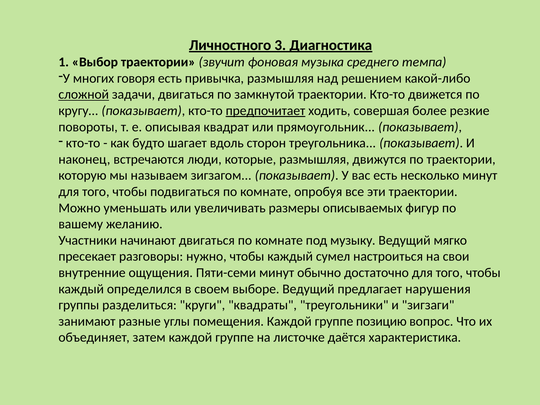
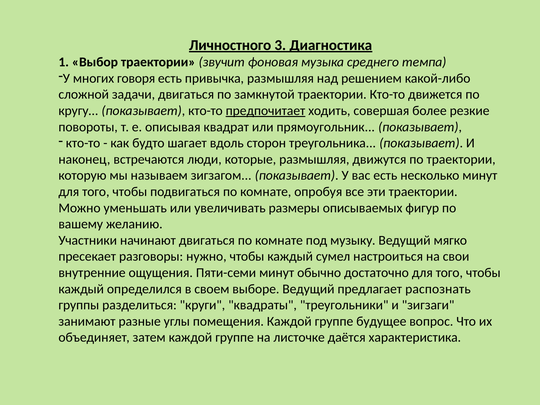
сложной underline: present -> none (84, 95)
нарушения: нарушения -> распознать (438, 289)
позицию: позицию -> будущее (381, 321)
